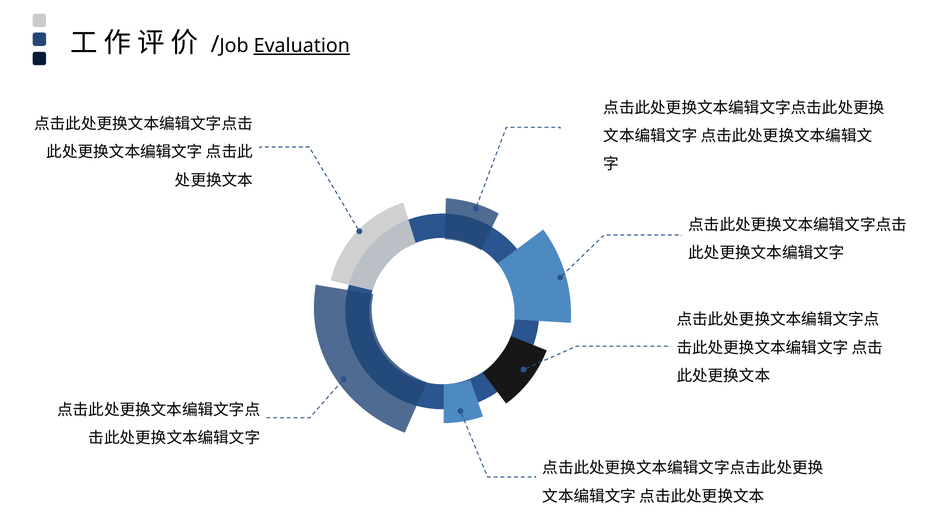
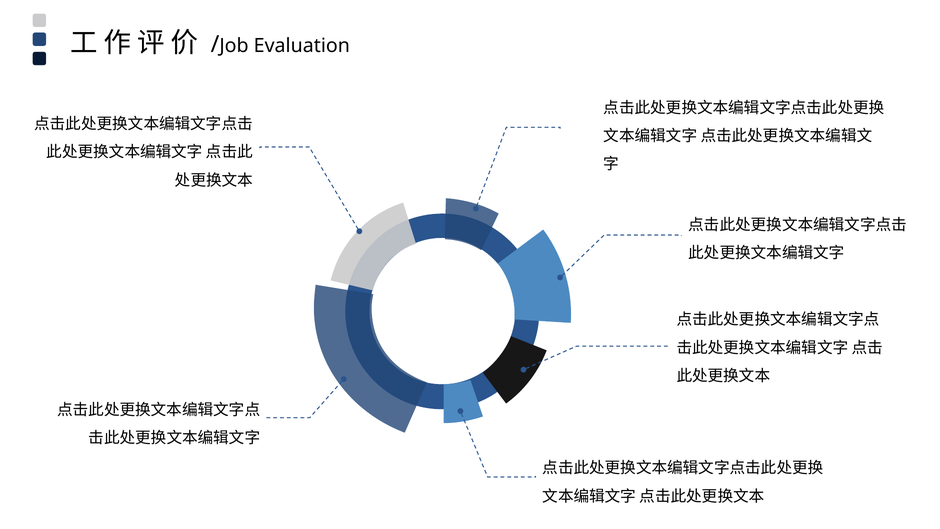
Evaluation underline: present -> none (302, 46)
